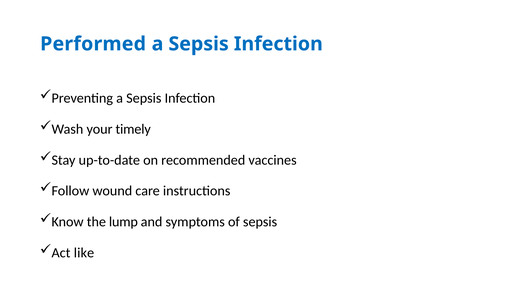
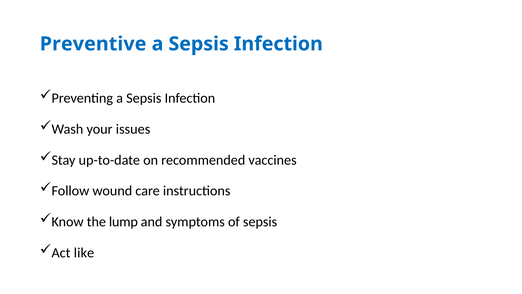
Performed: Performed -> Preventive (93, 44)
timely: timely -> issues (133, 129)
